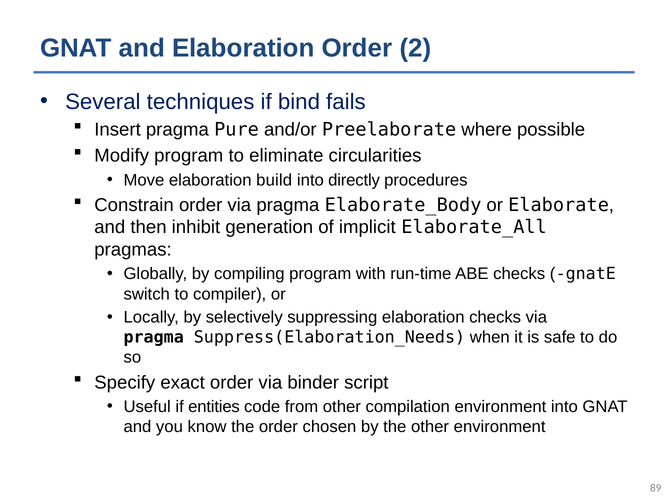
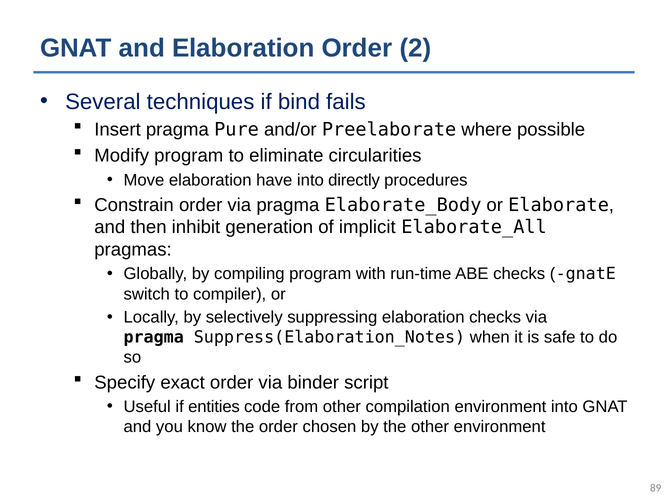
build: build -> have (274, 180)
Suppress(Elaboration_Needs: Suppress(Elaboration_Needs -> Suppress(Elaboration_Notes (329, 337)
